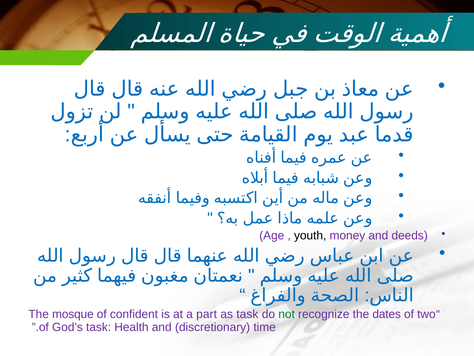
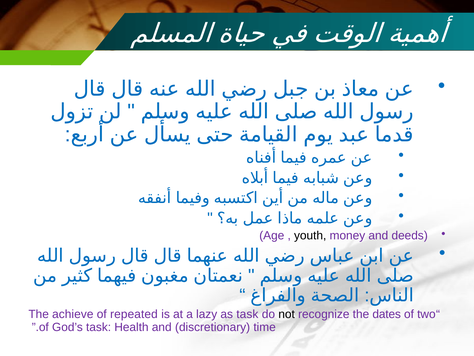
mosque: mosque -> achieve (73, 314)
confident: confident -> repeated (134, 314)
part: part -> lazy (207, 314)
not colour: green -> black (287, 314)
